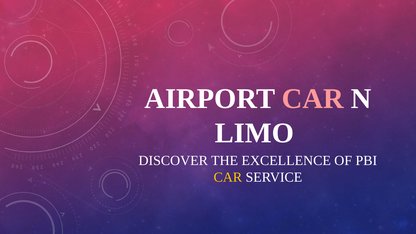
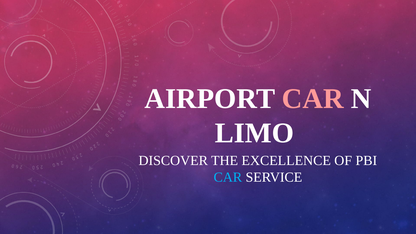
CAR colour: yellow -> light blue (228, 177)
